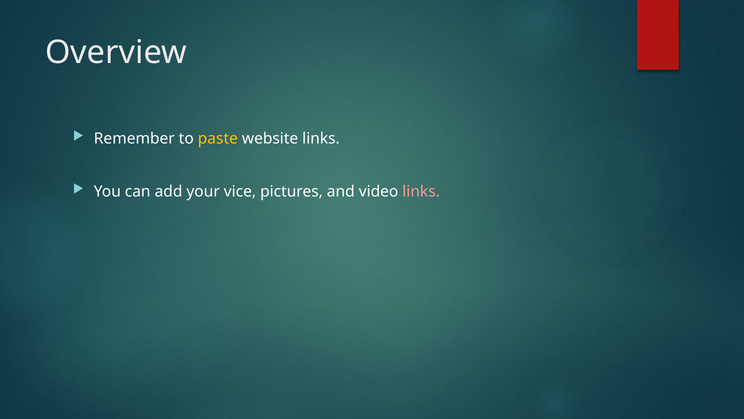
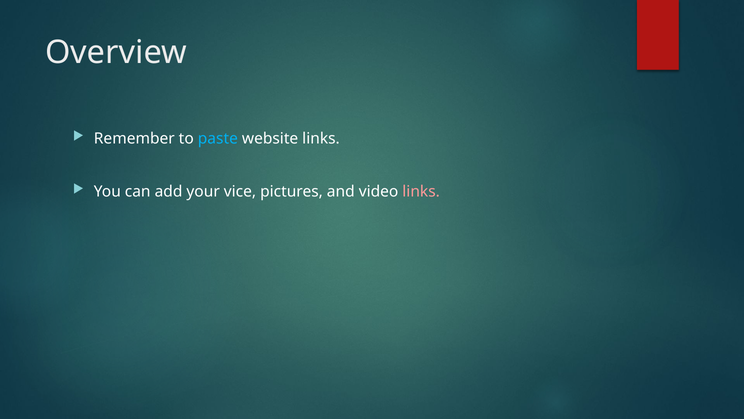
paste colour: yellow -> light blue (218, 138)
